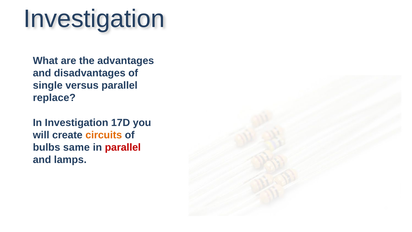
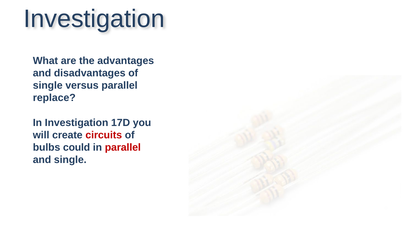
circuits colour: orange -> red (104, 135)
same: same -> could (77, 147)
and lamps: lamps -> single (70, 160)
